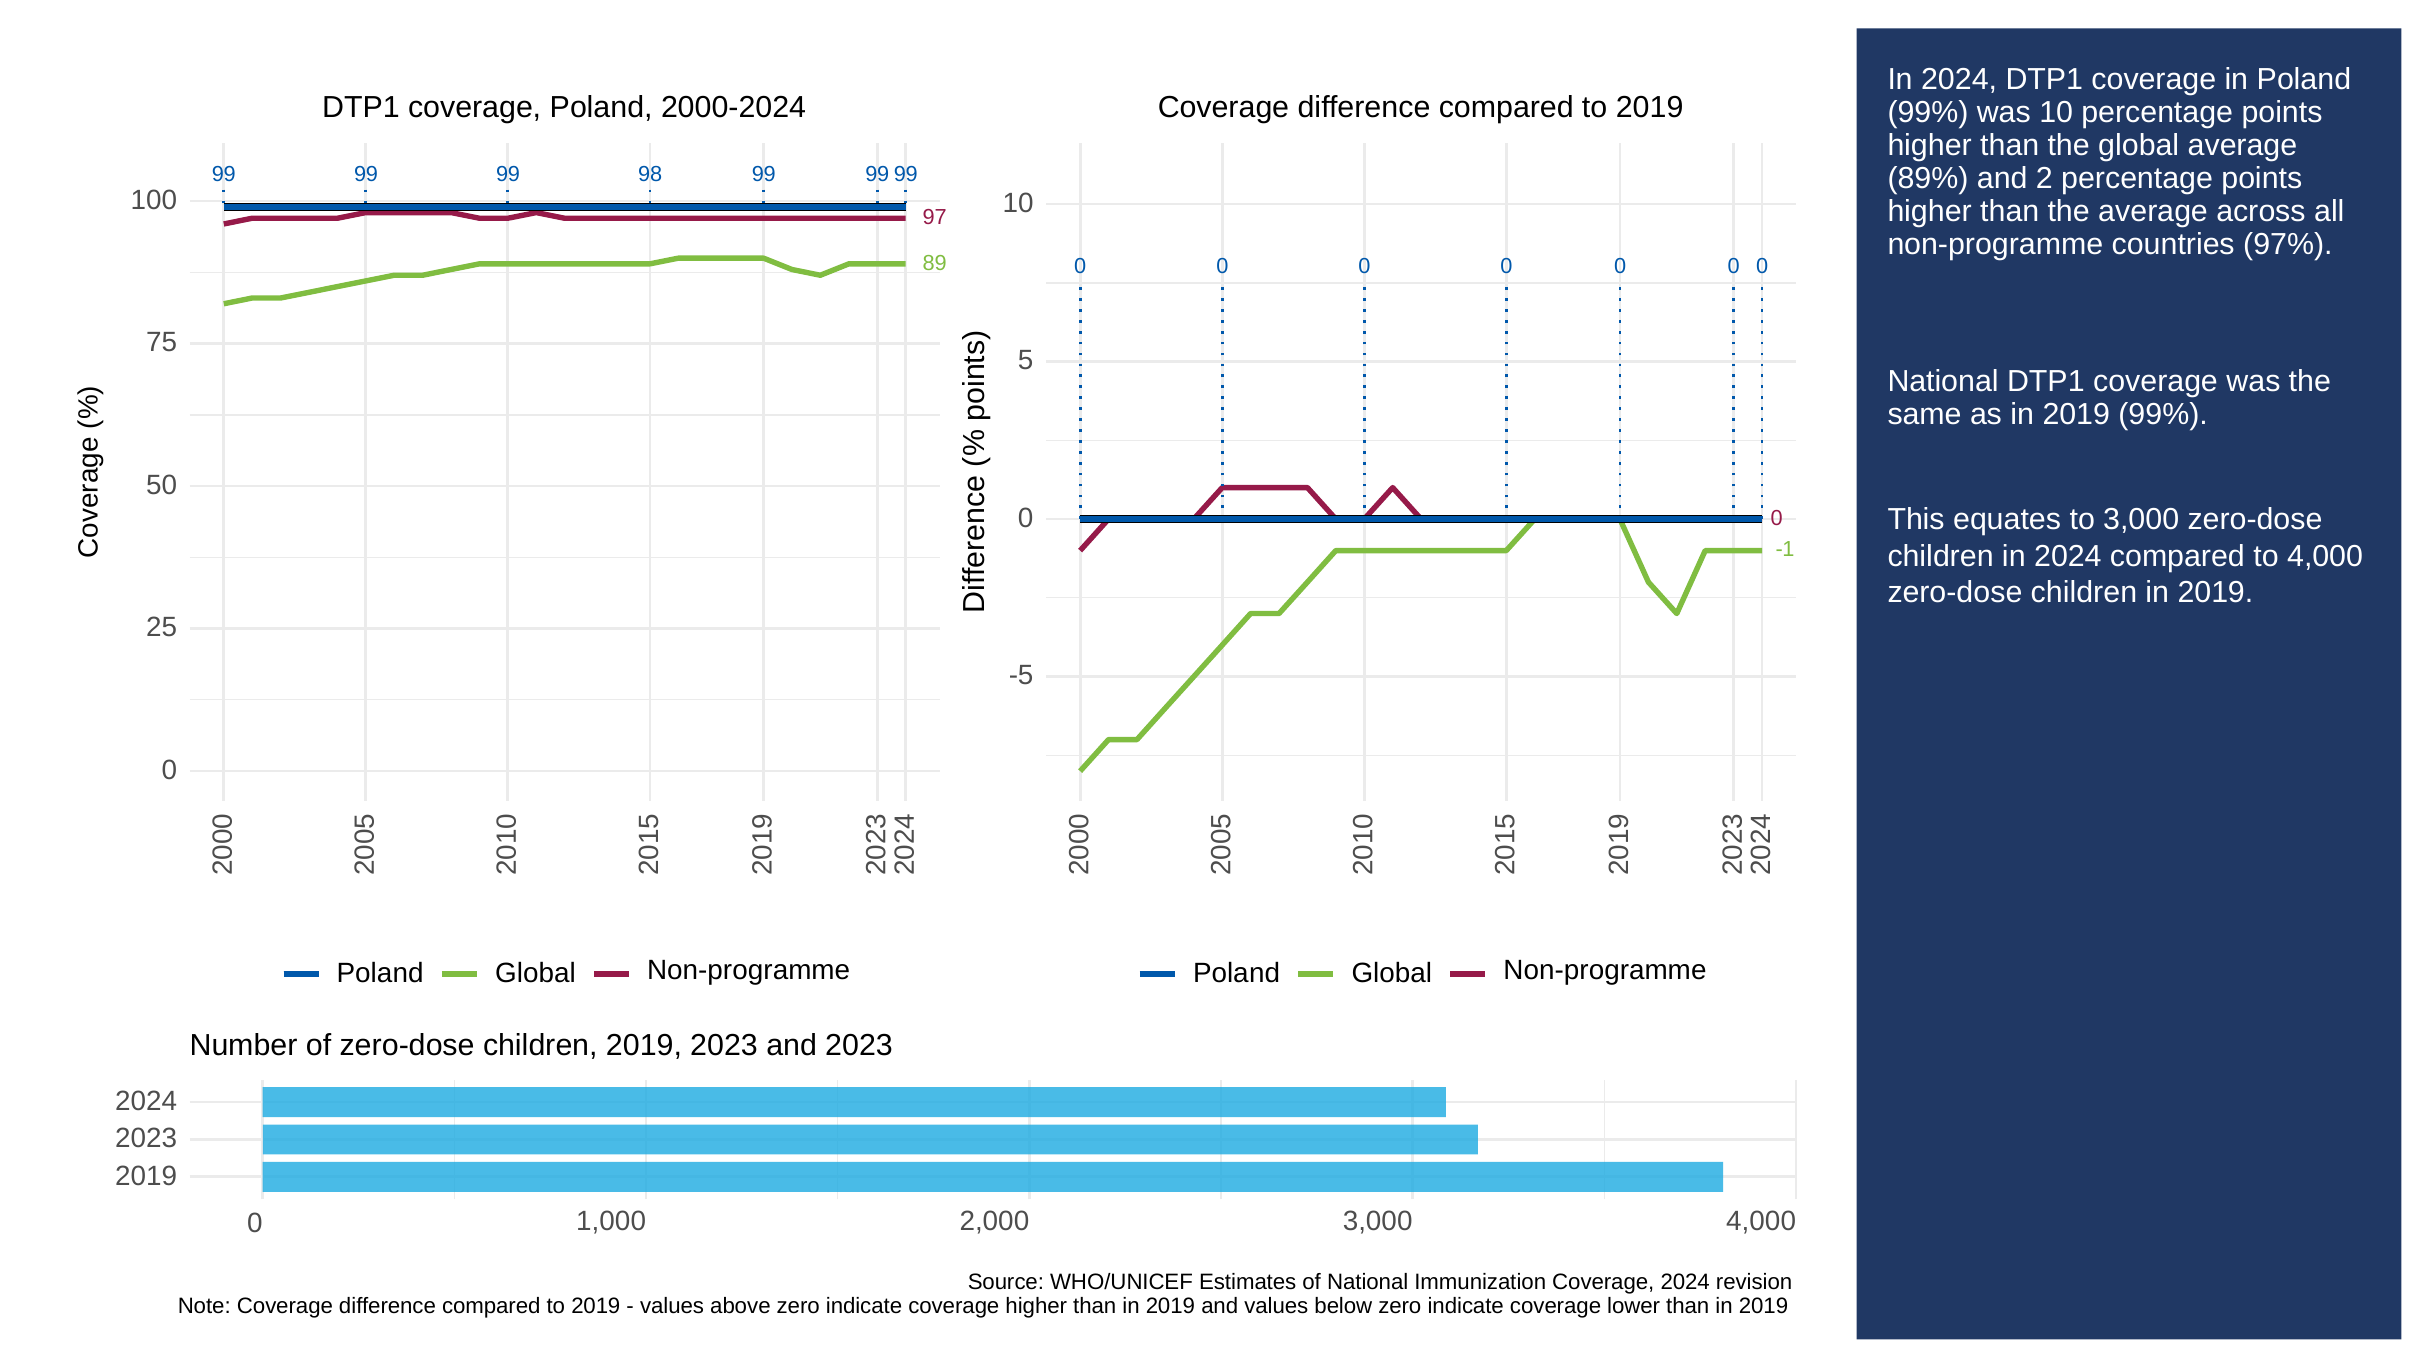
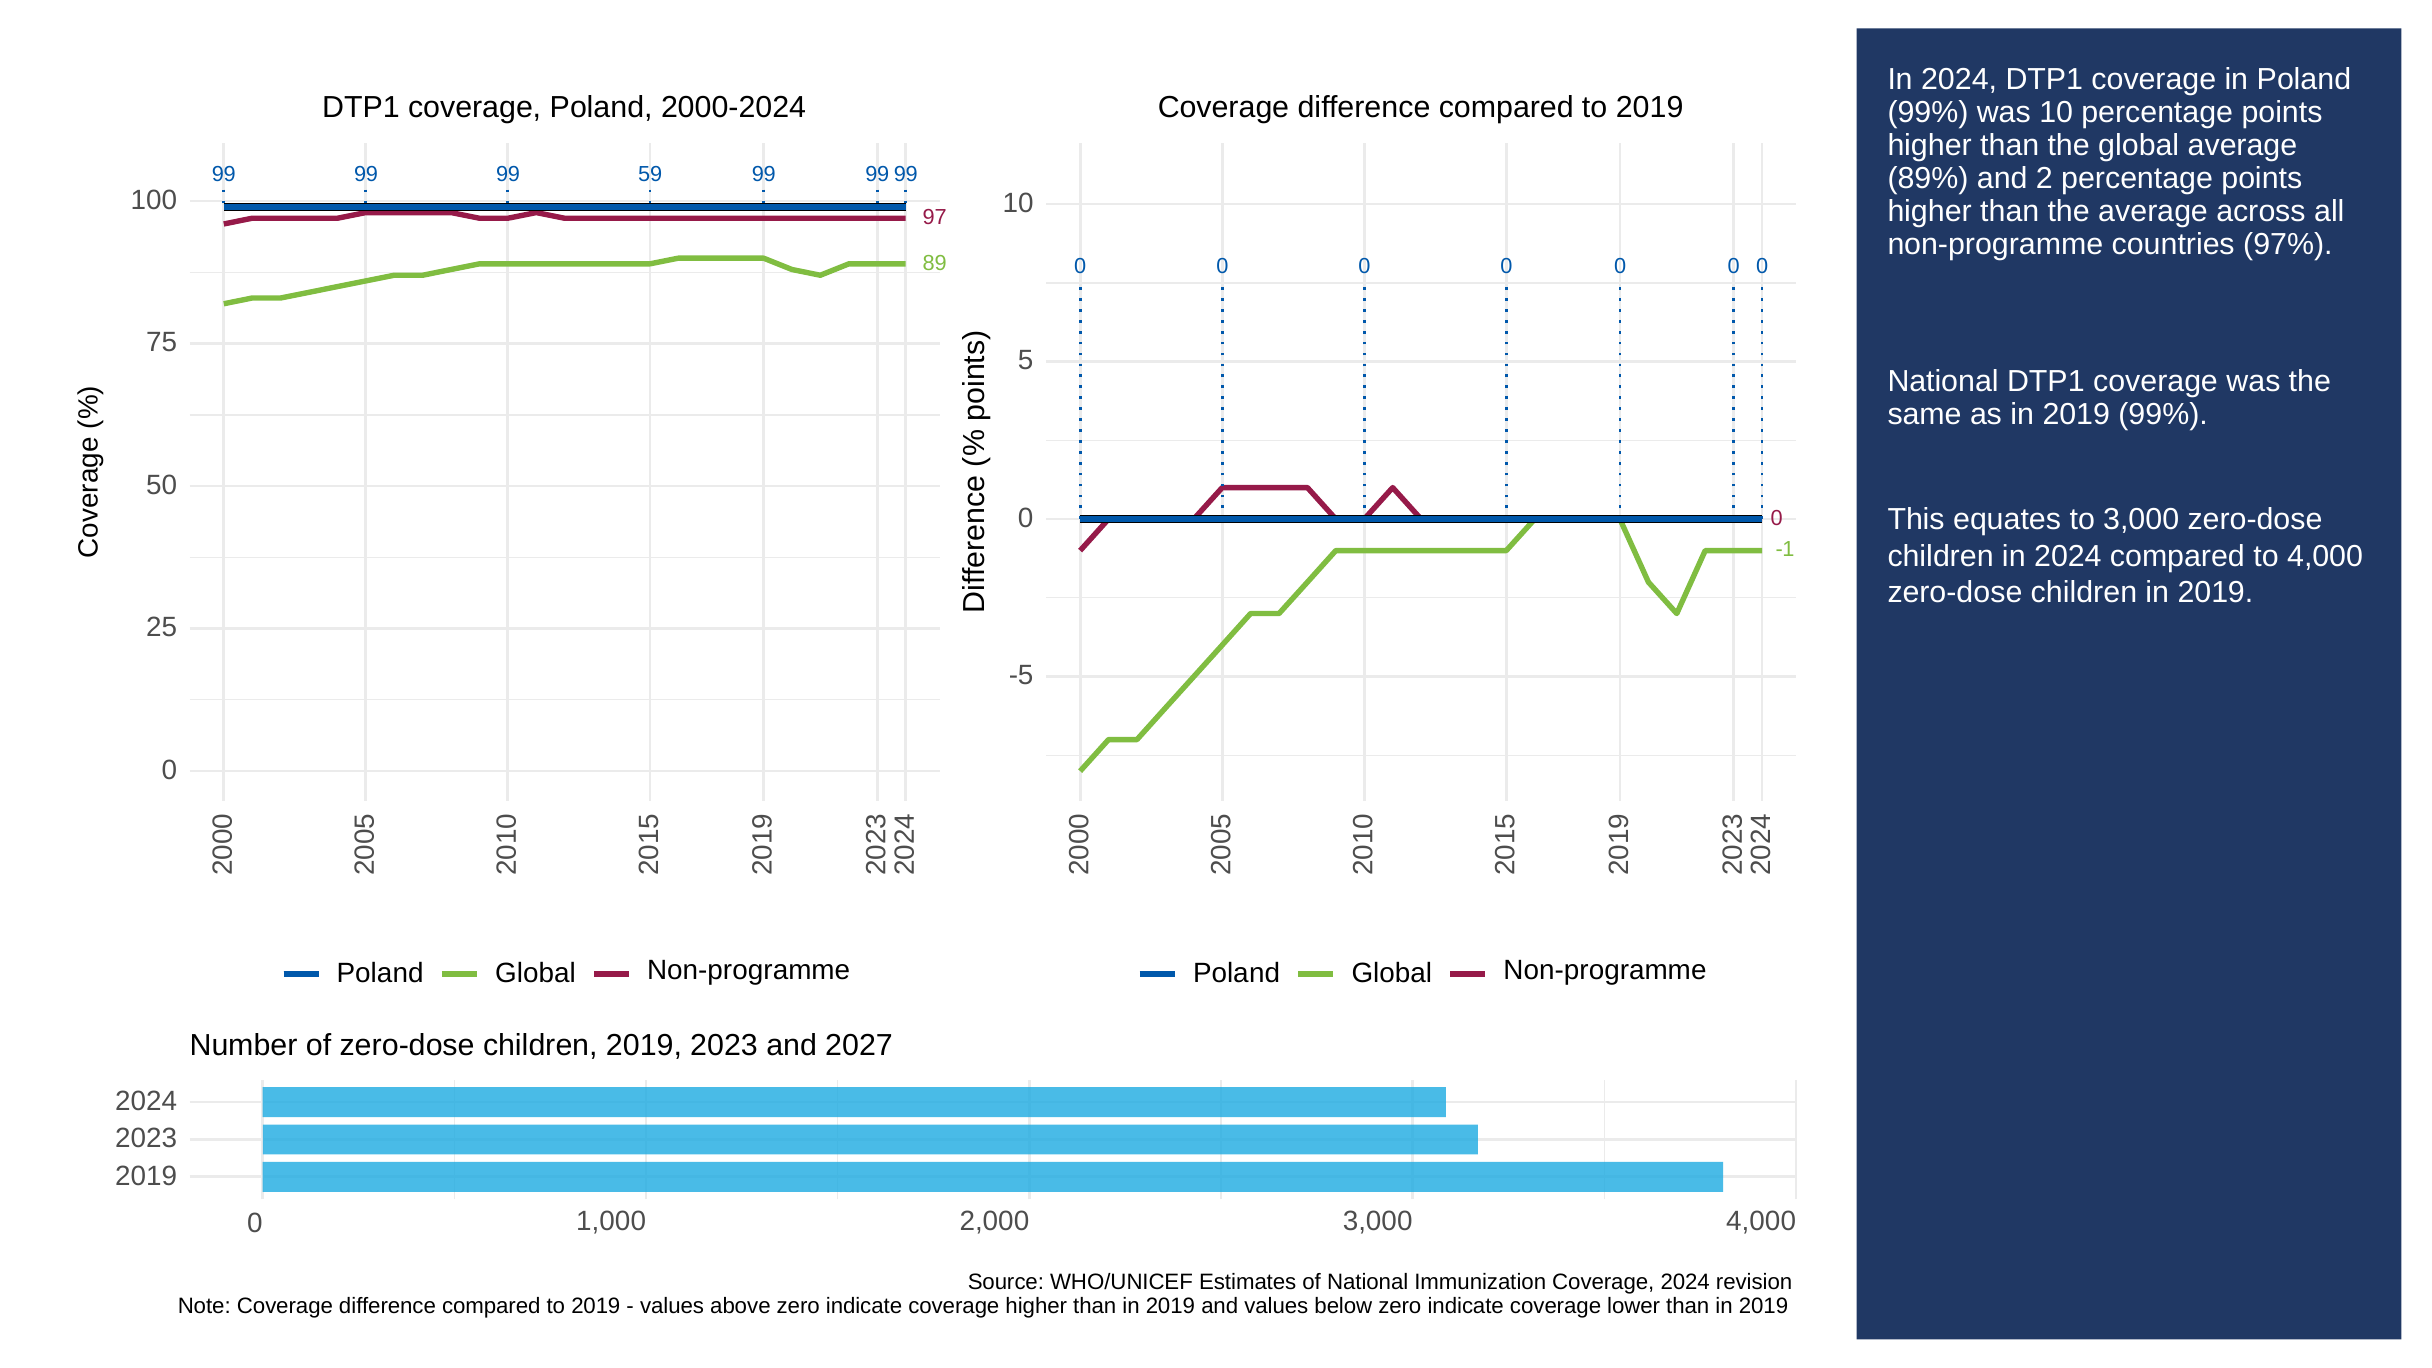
98: 98 -> 59 (650, 174)
and 2023: 2023 -> 2027 (859, 1045)
